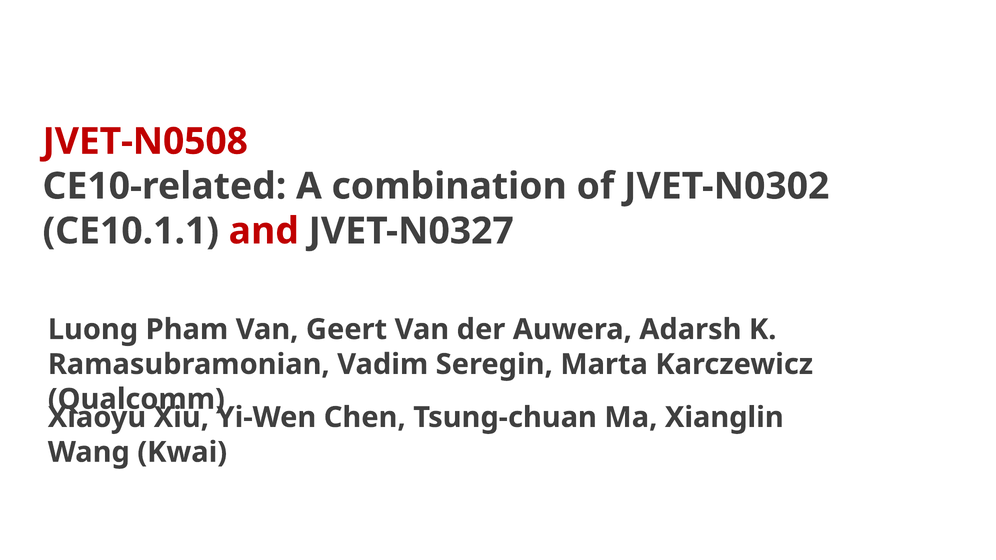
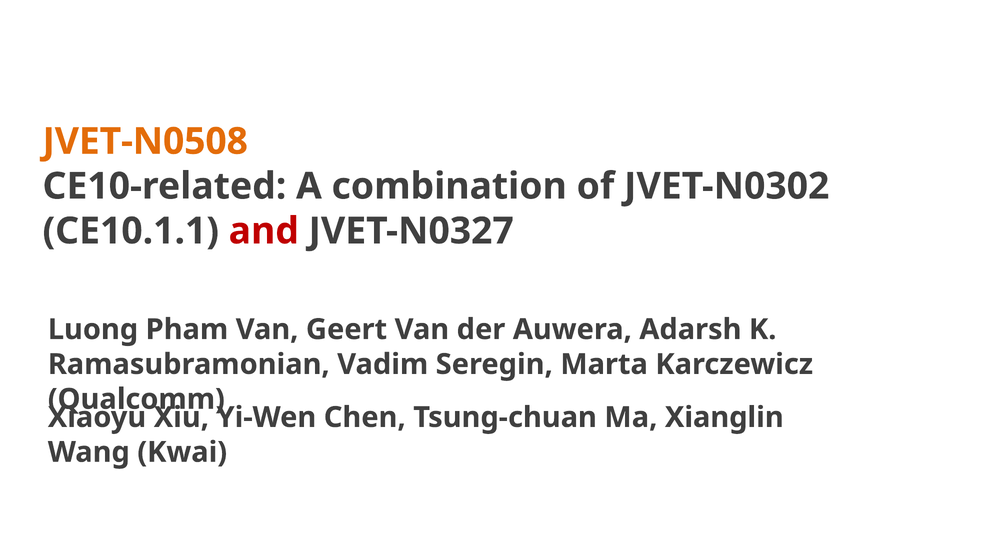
JVET-N0508 colour: red -> orange (145, 142)
